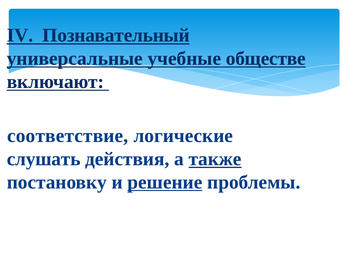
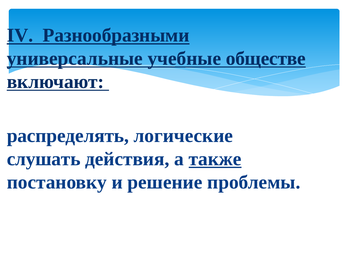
Познавательный: Познавательный -> Разнообразными (116, 35)
соответствие: соответствие -> распределять (68, 136)
решение underline: present -> none (165, 182)
